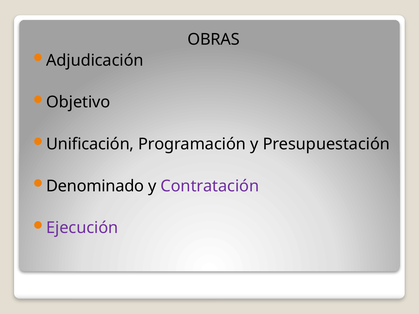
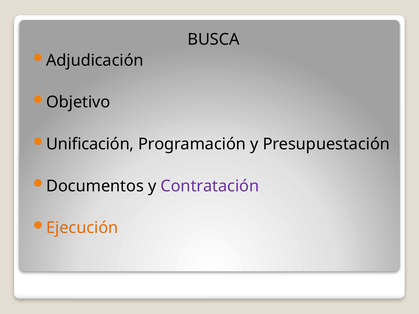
OBRAS: OBRAS -> BUSCA (214, 39)
Denominado: Denominado -> Documentos (95, 186)
Ejecución colour: purple -> orange (82, 228)
